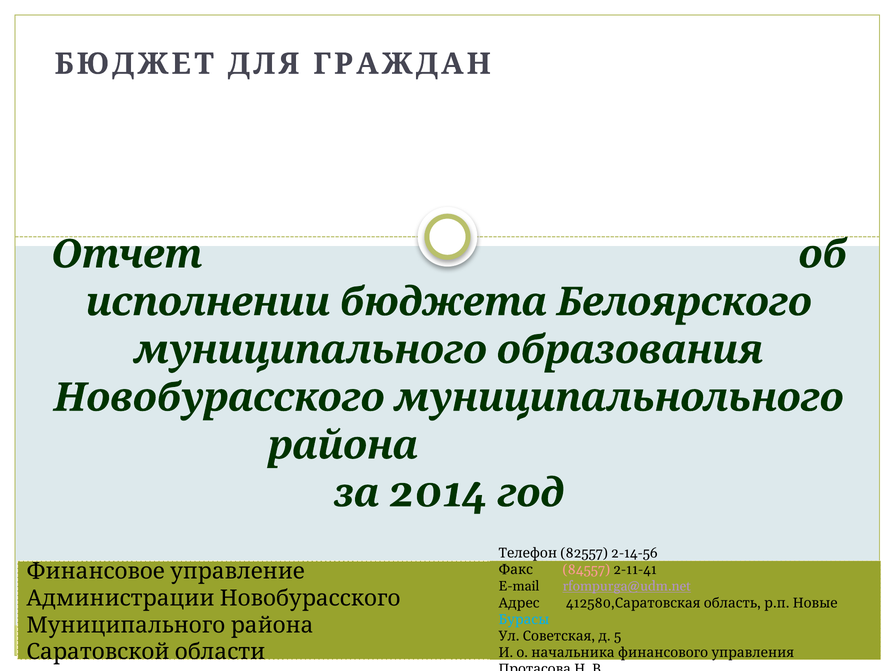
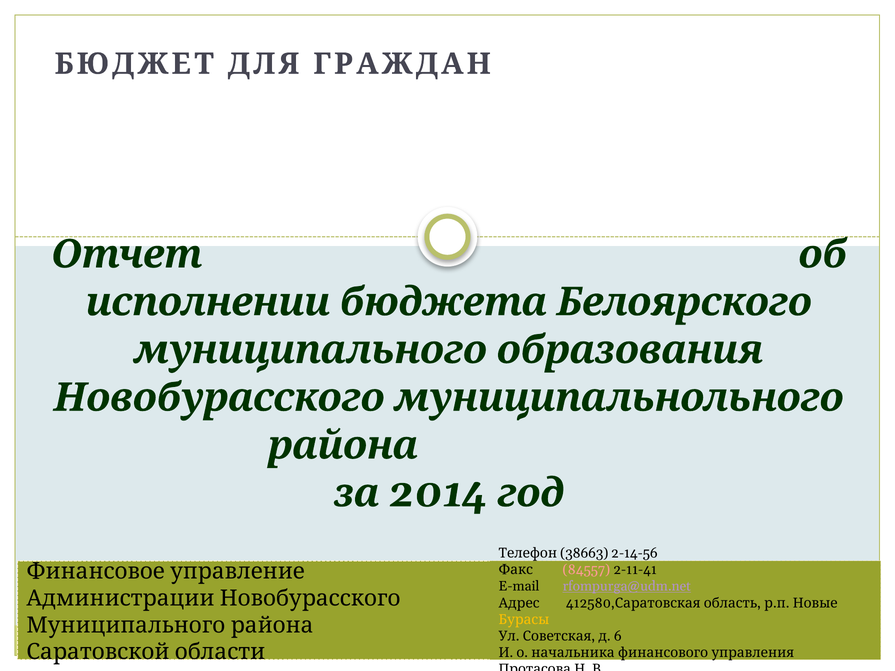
82557: 82557 -> 38663 (584, 553)
Бурасы colour: light blue -> yellow (524, 620)
5: 5 -> 6 (618, 636)
